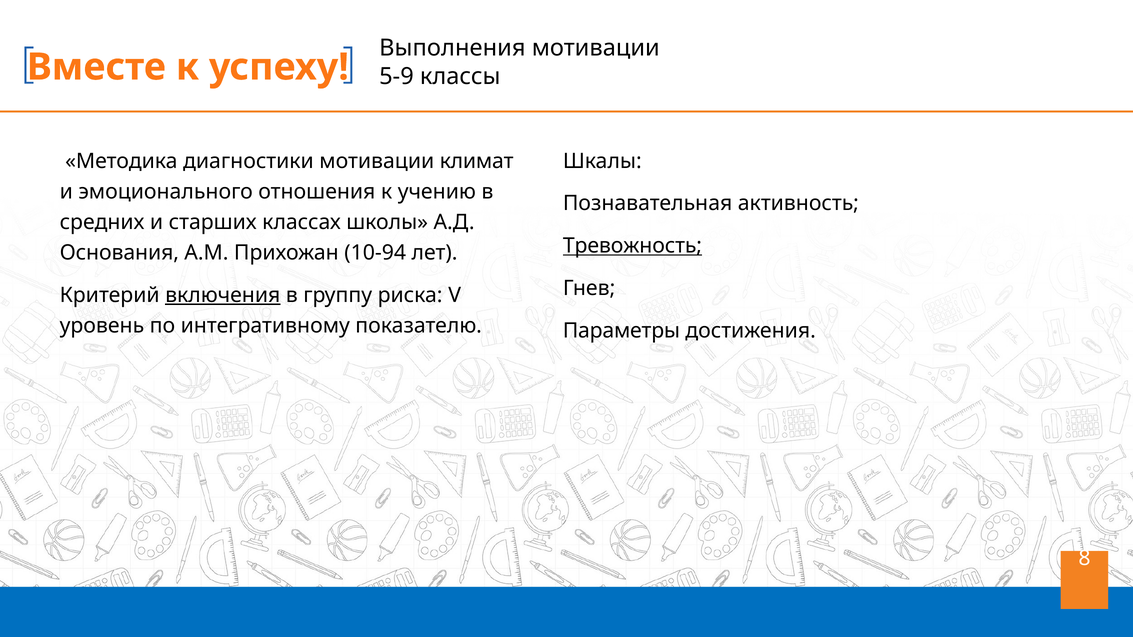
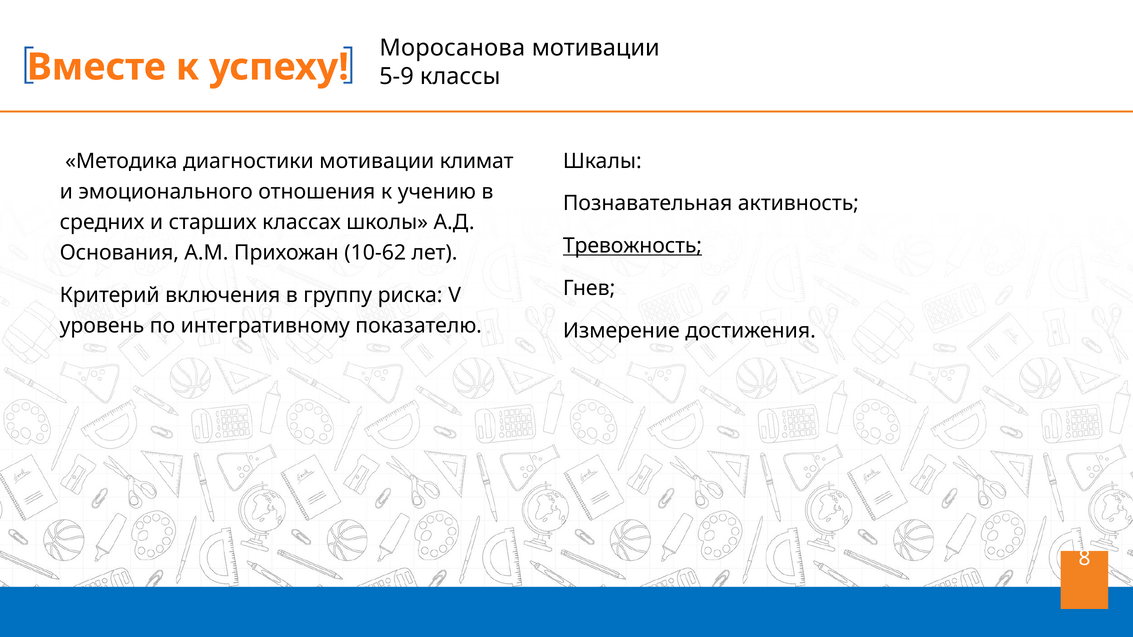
Выполнения: Выполнения -> Моросанова (452, 48)
10-94: 10-94 -> 10-62 (375, 253)
включения underline: present -> none (223, 295)
Параметры: Параметры -> Измерение (621, 331)
